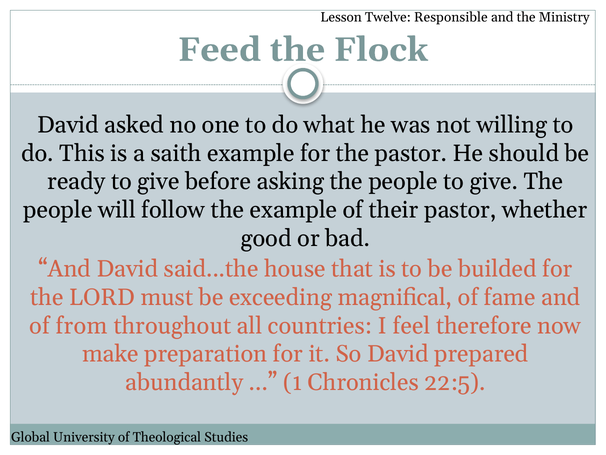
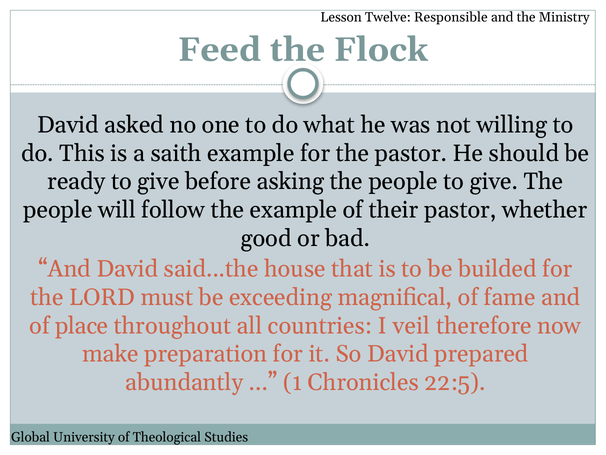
from: from -> place (82, 325)
feel: feel -> veil (411, 325)
